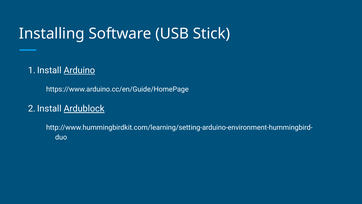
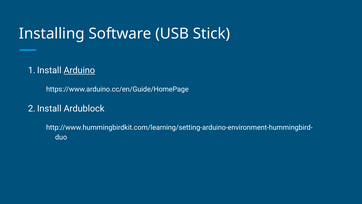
Ardublock underline: present -> none (84, 109)
